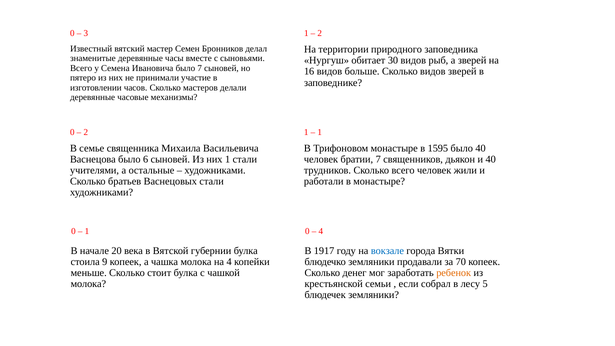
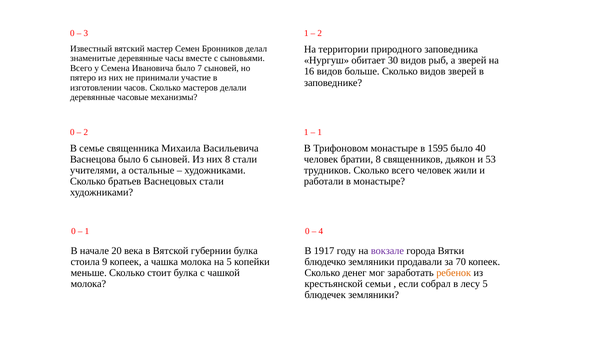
них 1: 1 -> 8 (228, 159)
братии 7: 7 -> 8 (378, 159)
и 40: 40 -> 53 (491, 159)
вокзале colour: blue -> purple (387, 251)
на 4: 4 -> 5 (229, 262)
